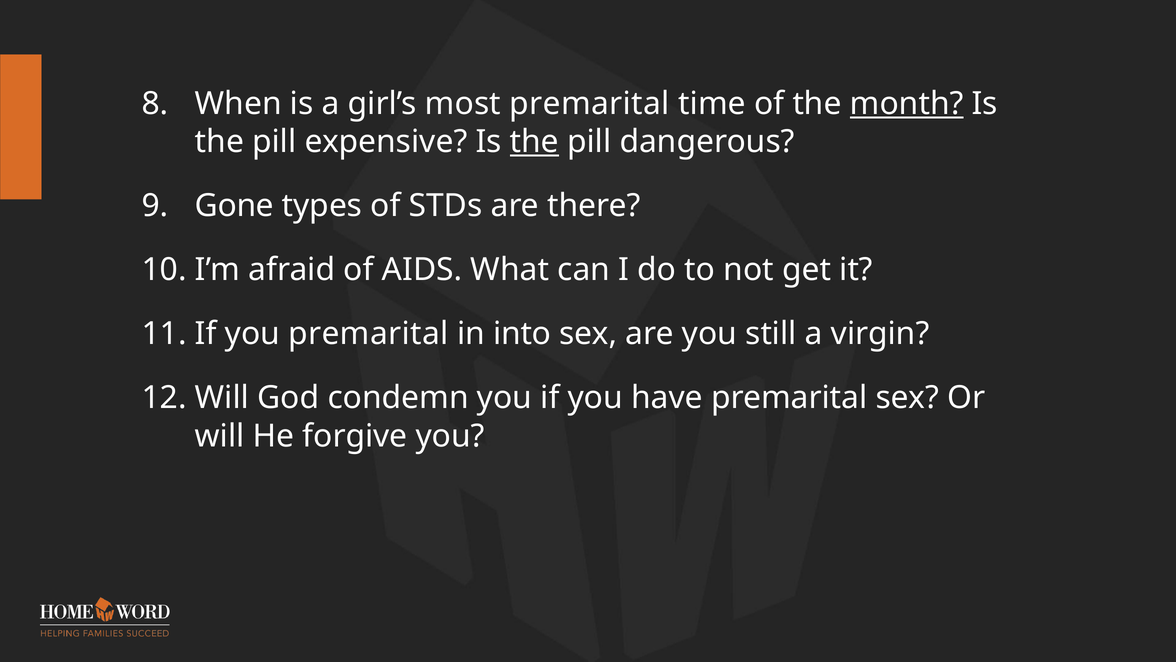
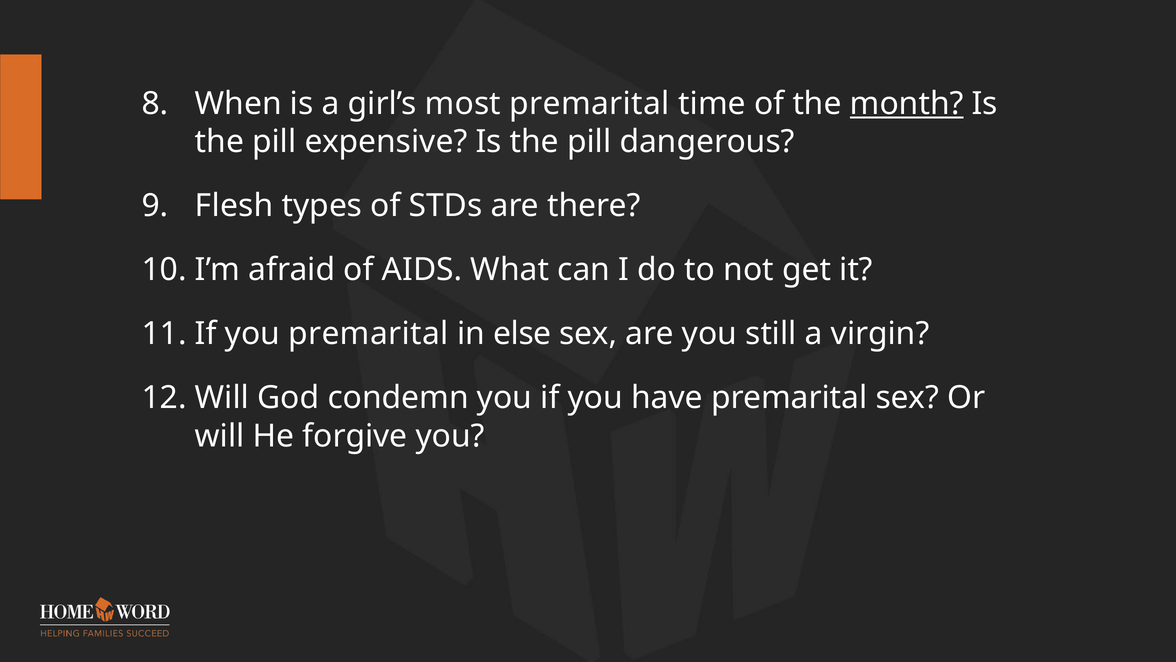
the underline: present -> none (534, 142)
Gone: Gone -> Flesh (234, 206)
into: into -> else (522, 334)
